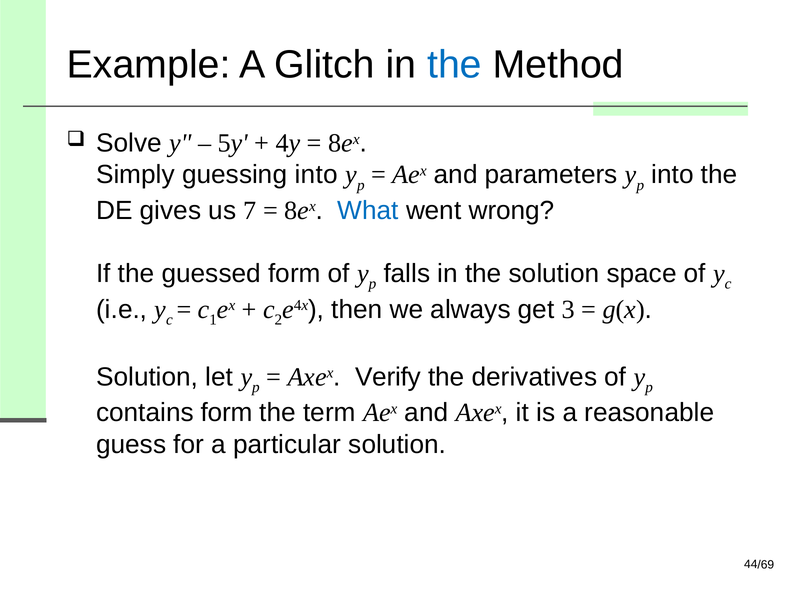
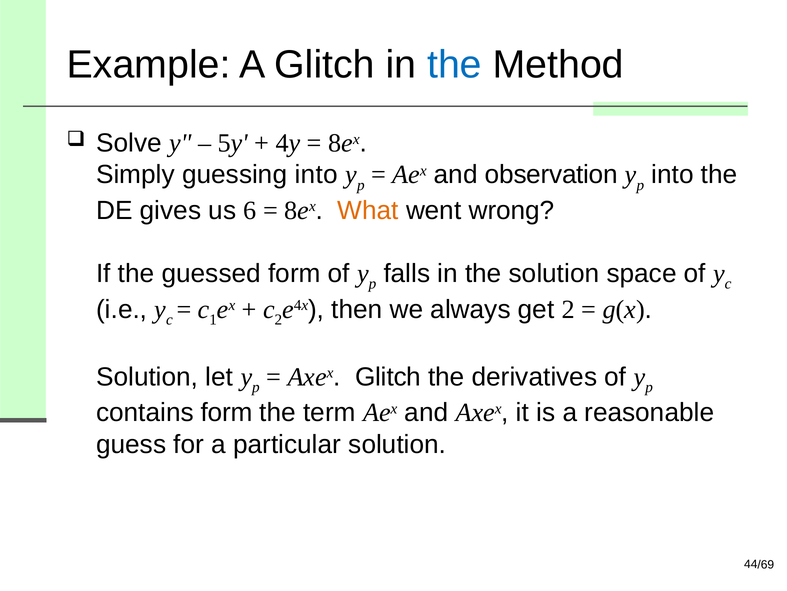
parameters: parameters -> observation (551, 175)
7: 7 -> 6 (250, 210)
What colour: blue -> orange (368, 210)
get 3: 3 -> 2 (568, 309)
Axex Verify: Verify -> Glitch (388, 376)
